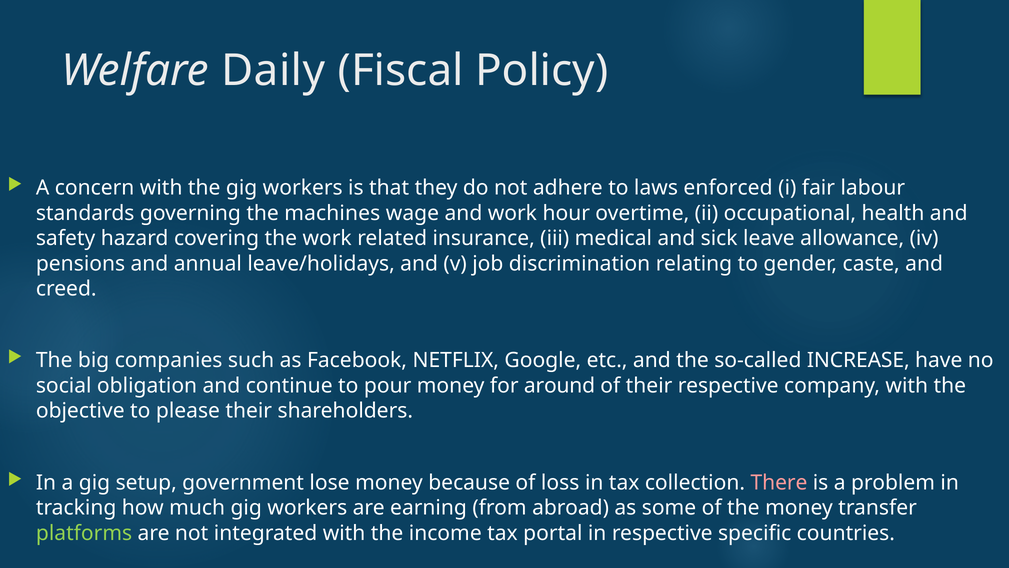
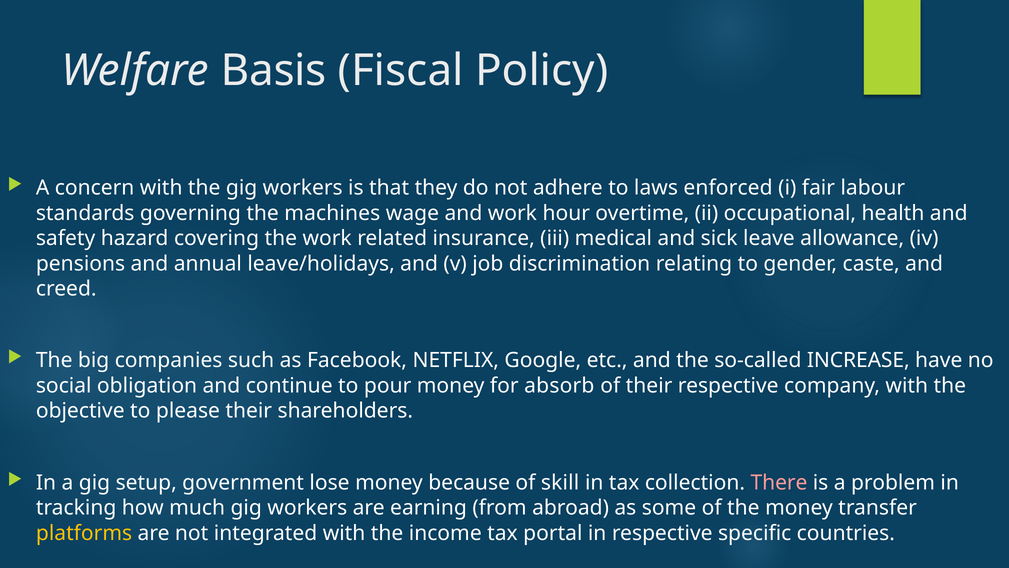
Daily: Daily -> Basis (274, 71)
around: around -> absorb (559, 385)
loss: loss -> skill (560, 482)
platforms colour: light green -> yellow (84, 533)
